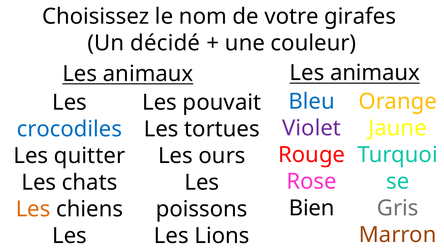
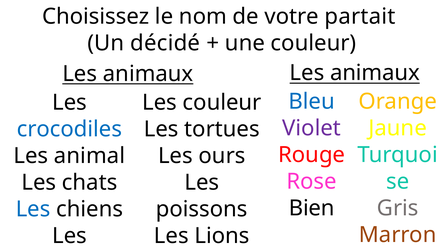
girafes: girafes -> partait (360, 16)
Les pouvait: pouvait -> couleur (222, 102)
quitter: quitter -> animal (90, 156)
Les colour: orange -> blue (33, 209)
